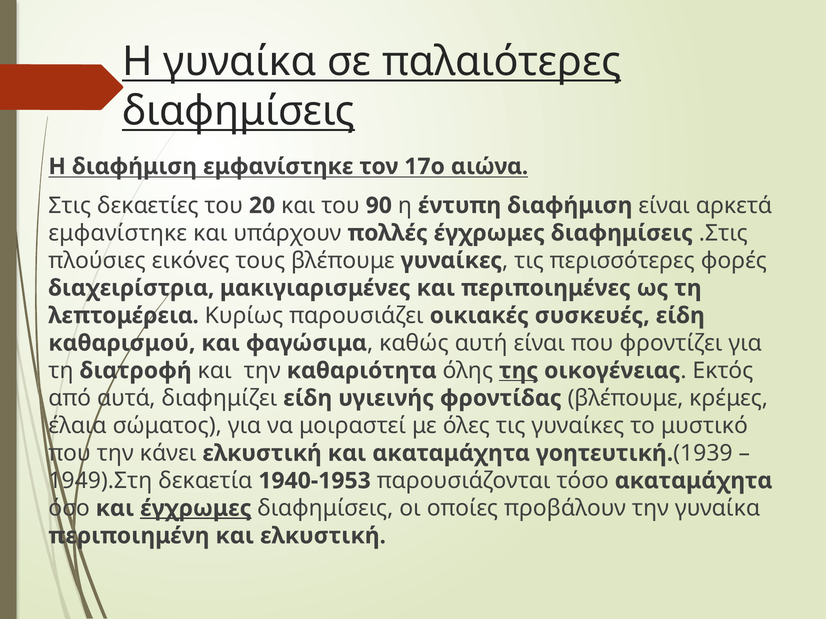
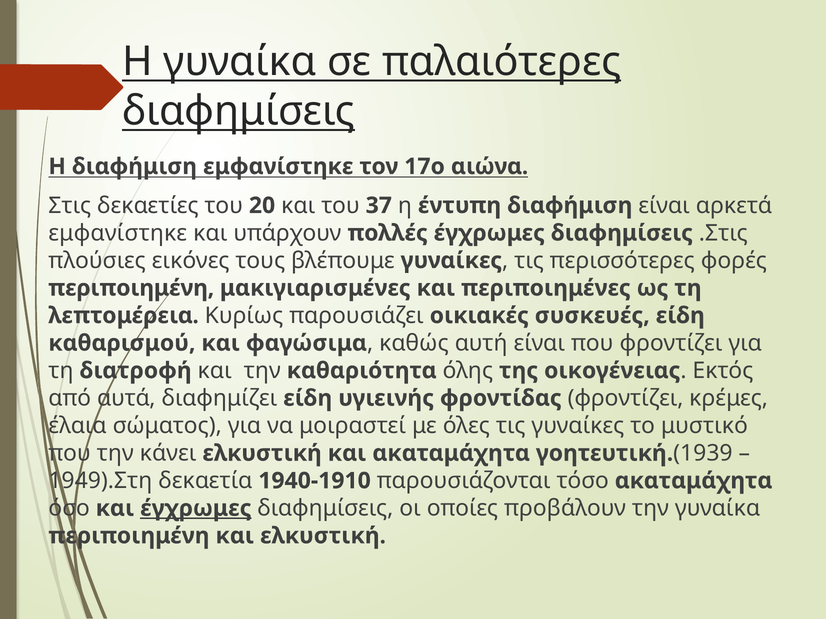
90: 90 -> 37 (379, 206)
διαχειρίστρια: διαχειρίστρια -> περιποιημένη (131, 288)
της underline: present -> none (519, 371)
φροντίδας βλέπουμε: βλέπουμε -> φροντίζει (626, 398)
1940-1953: 1940-1953 -> 1940-1910 (315, 481)
